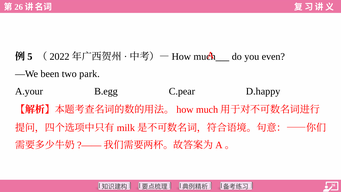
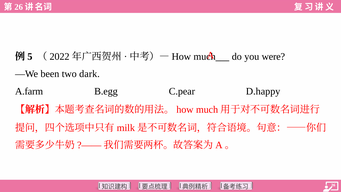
even: even -> were (273, 56)
park: park -> dark (90, 74)
A.your: A.your -> A.farm (29, 91)
